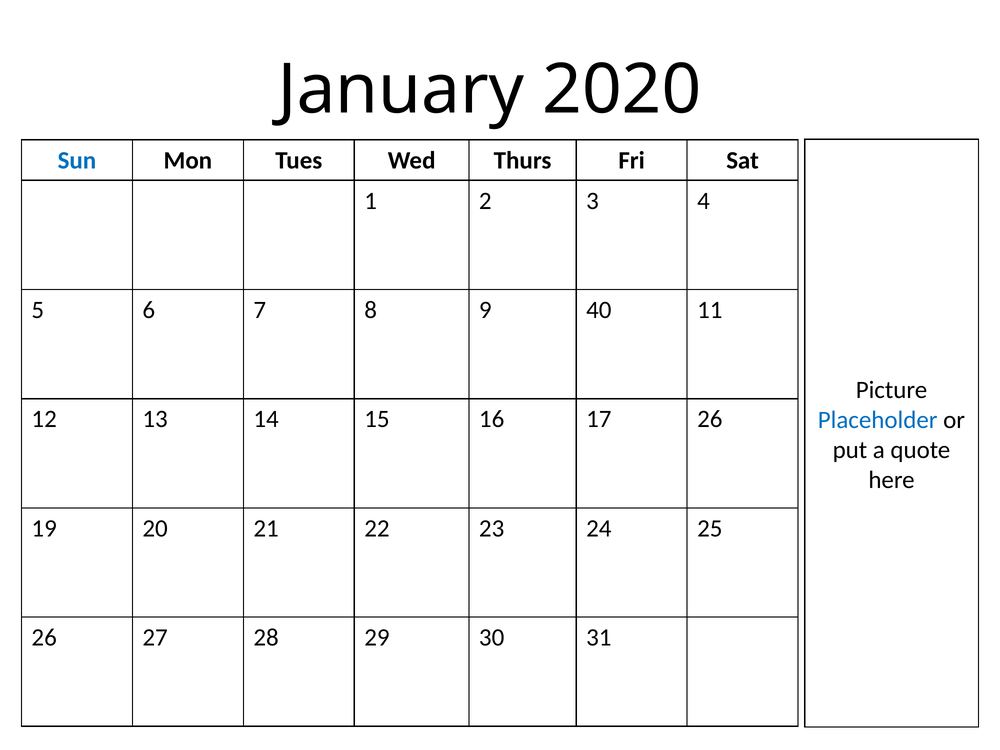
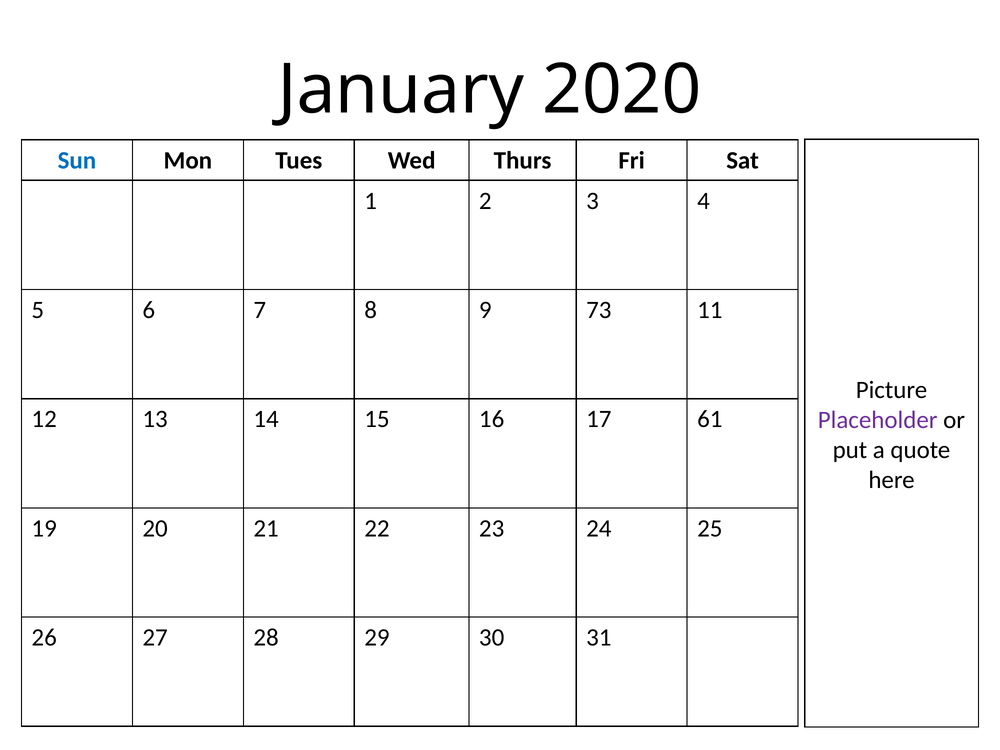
40: 40 -> 73 (599, 310)
17 26: 26 -> 61 (710, 419)
Placeholder colour: blue -> purple (878, 420)
